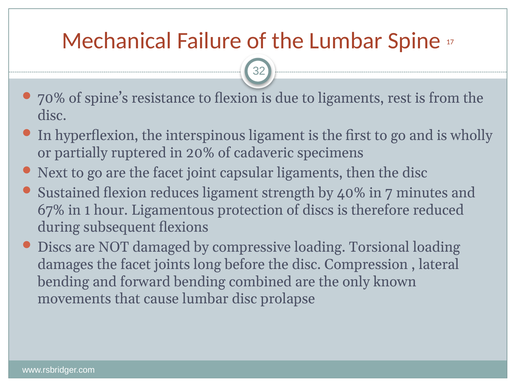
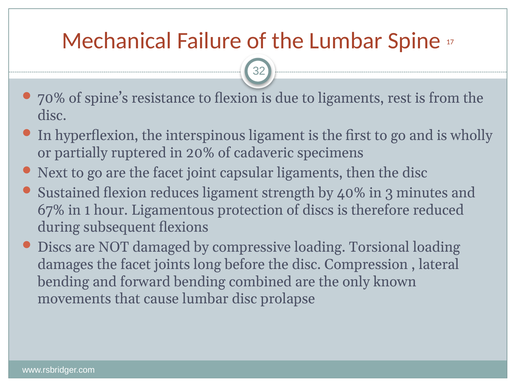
7: 7 -> 3 (389, 193)
